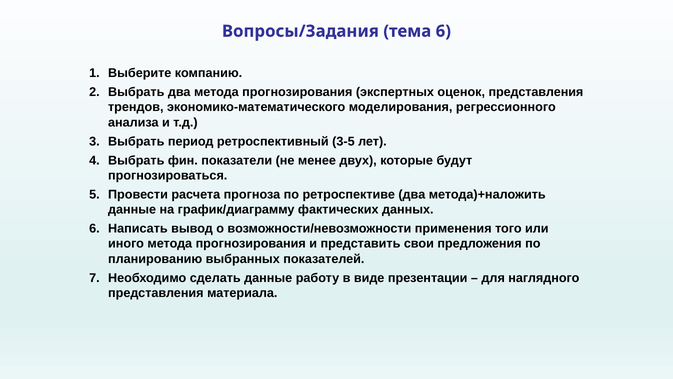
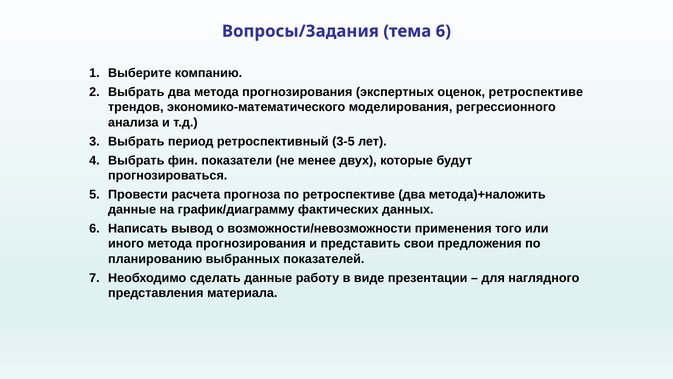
оценок представления: представления -> ретроспективе (536, 92)
